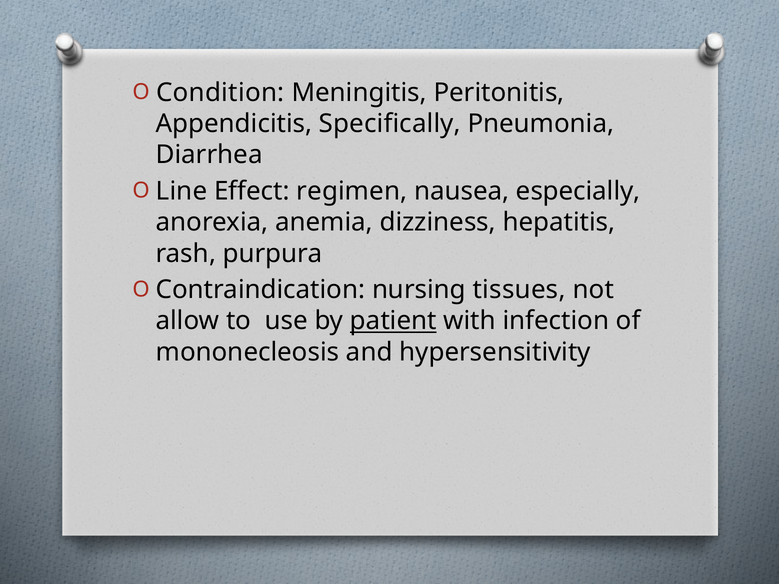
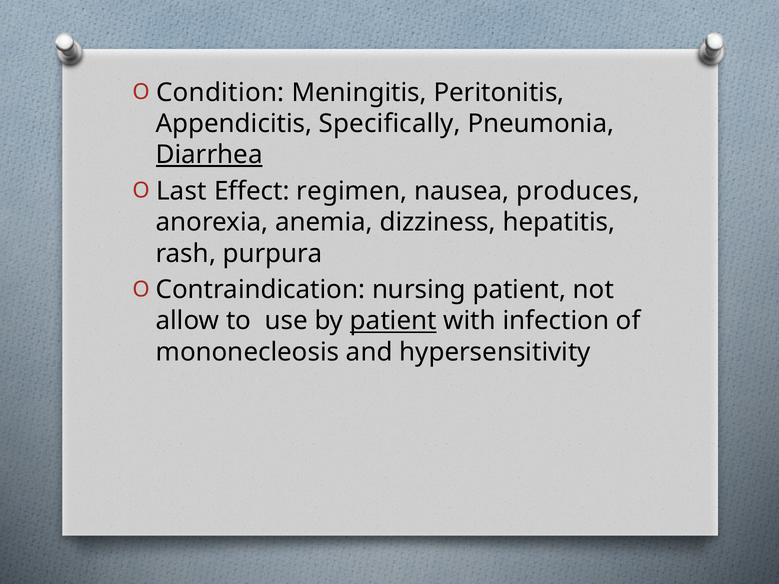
Diarrhea underline: none -> present (209, 155)
Line: Line -> Last (181, 191)
especially: especially -> produces (578, 191)
nursing tissues: tissues -> patient (519, 290)
